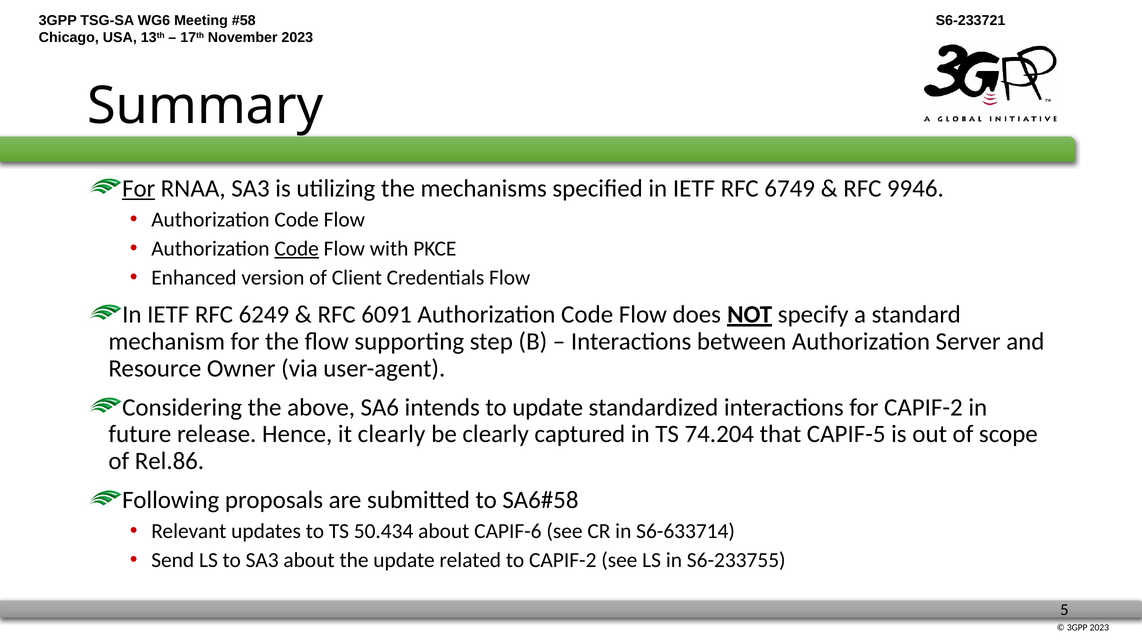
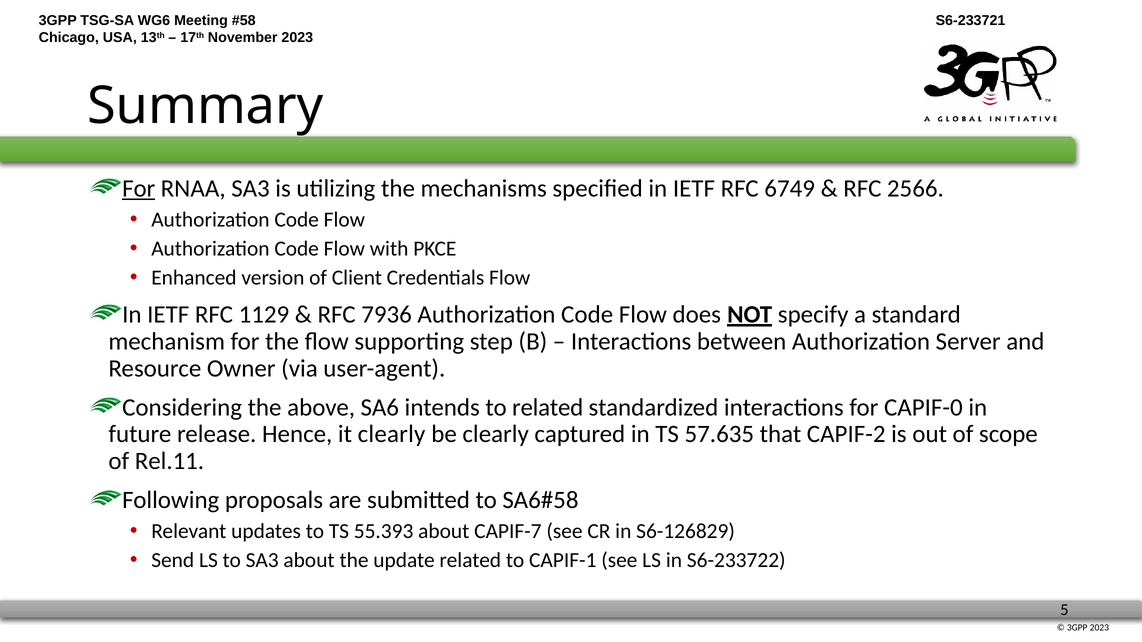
9946: 9946 -> 2566 (915, 189)
Code underline: present -> none (297, 249)
6249: 6249 -> 1129 (264, 315)
6091: 6091 -> 7936 (387, 315)
to update: update -> related (548, 408)
for CAPIF-2: CAPIF-2 -> CAPIF-0 (923, 408)
74.204: 74.204 -> 57.635 (719, 434)
CAPIF-5: CAPIF-5 -> CAPIF-2 (846, 434)
Rel.86: Rel.86 -> Rel.11 (169, 461)
50.434: 50.434 -> 55.393 (384, 531)
CAPIF-6: CAPIF-6 -> CAPIF-7 (508, 531)
S6-633714: S6-633714 -> S6-126829 (686, 531)
to CAPIF-2: CAPIF-2 -> CAPIF-1 (563, 560)
S6-233755: S6-233755 -> S6-233722 (736, 560)
